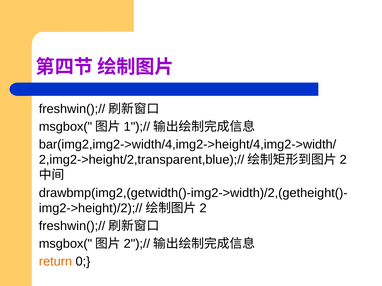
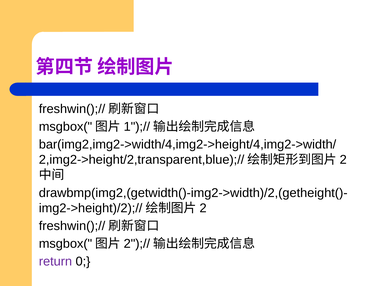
return colour: orange -> purple (55, 262)
